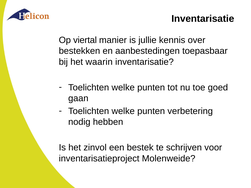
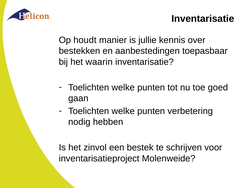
viertal: viertal -> houdt (85, 40)
